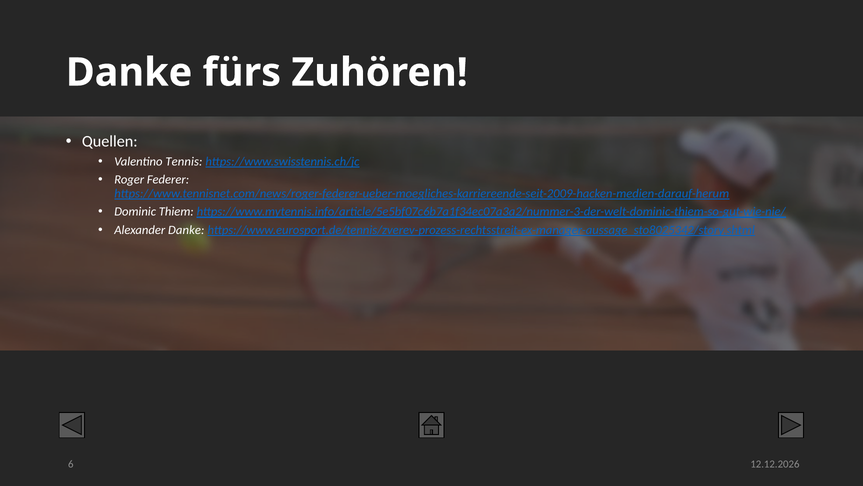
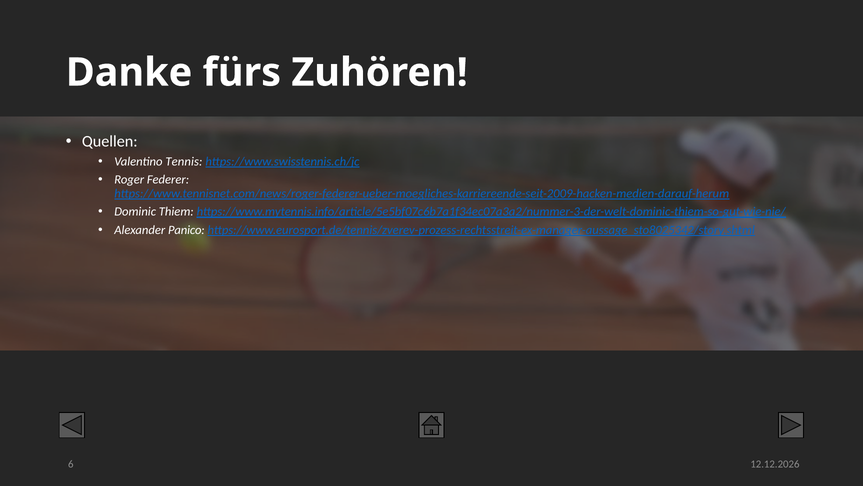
Alexander Danke: Danke -> Panico (186, 230)
